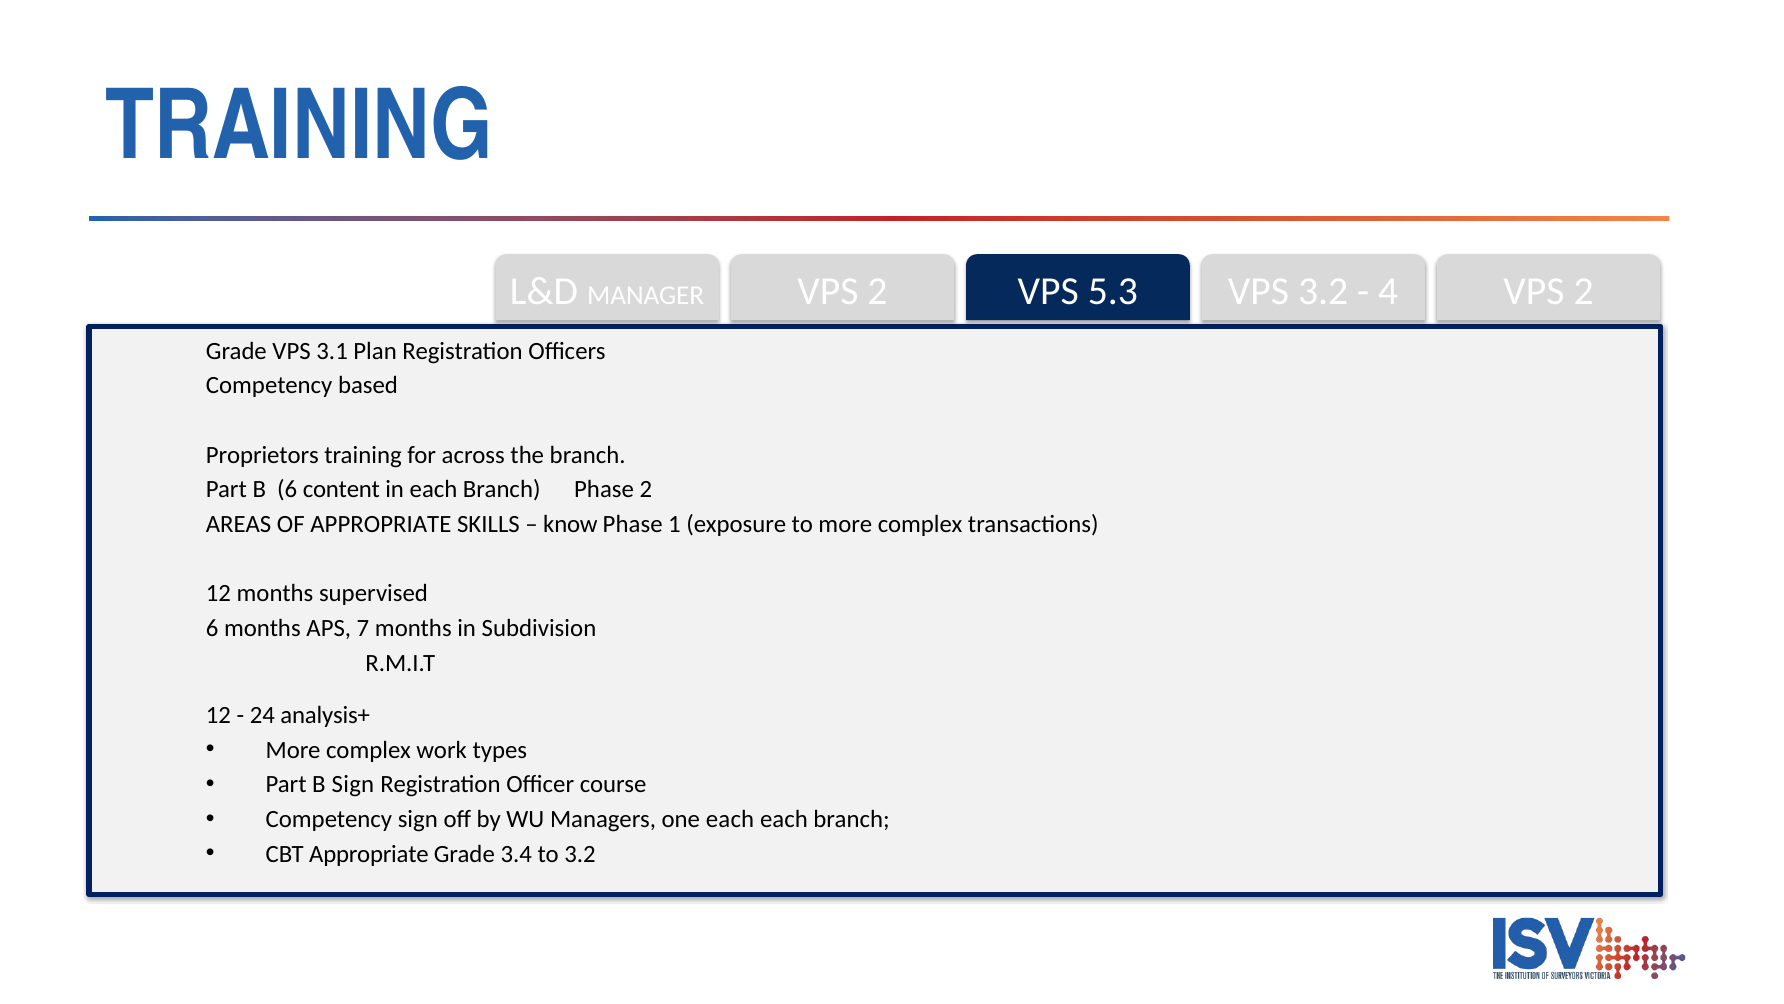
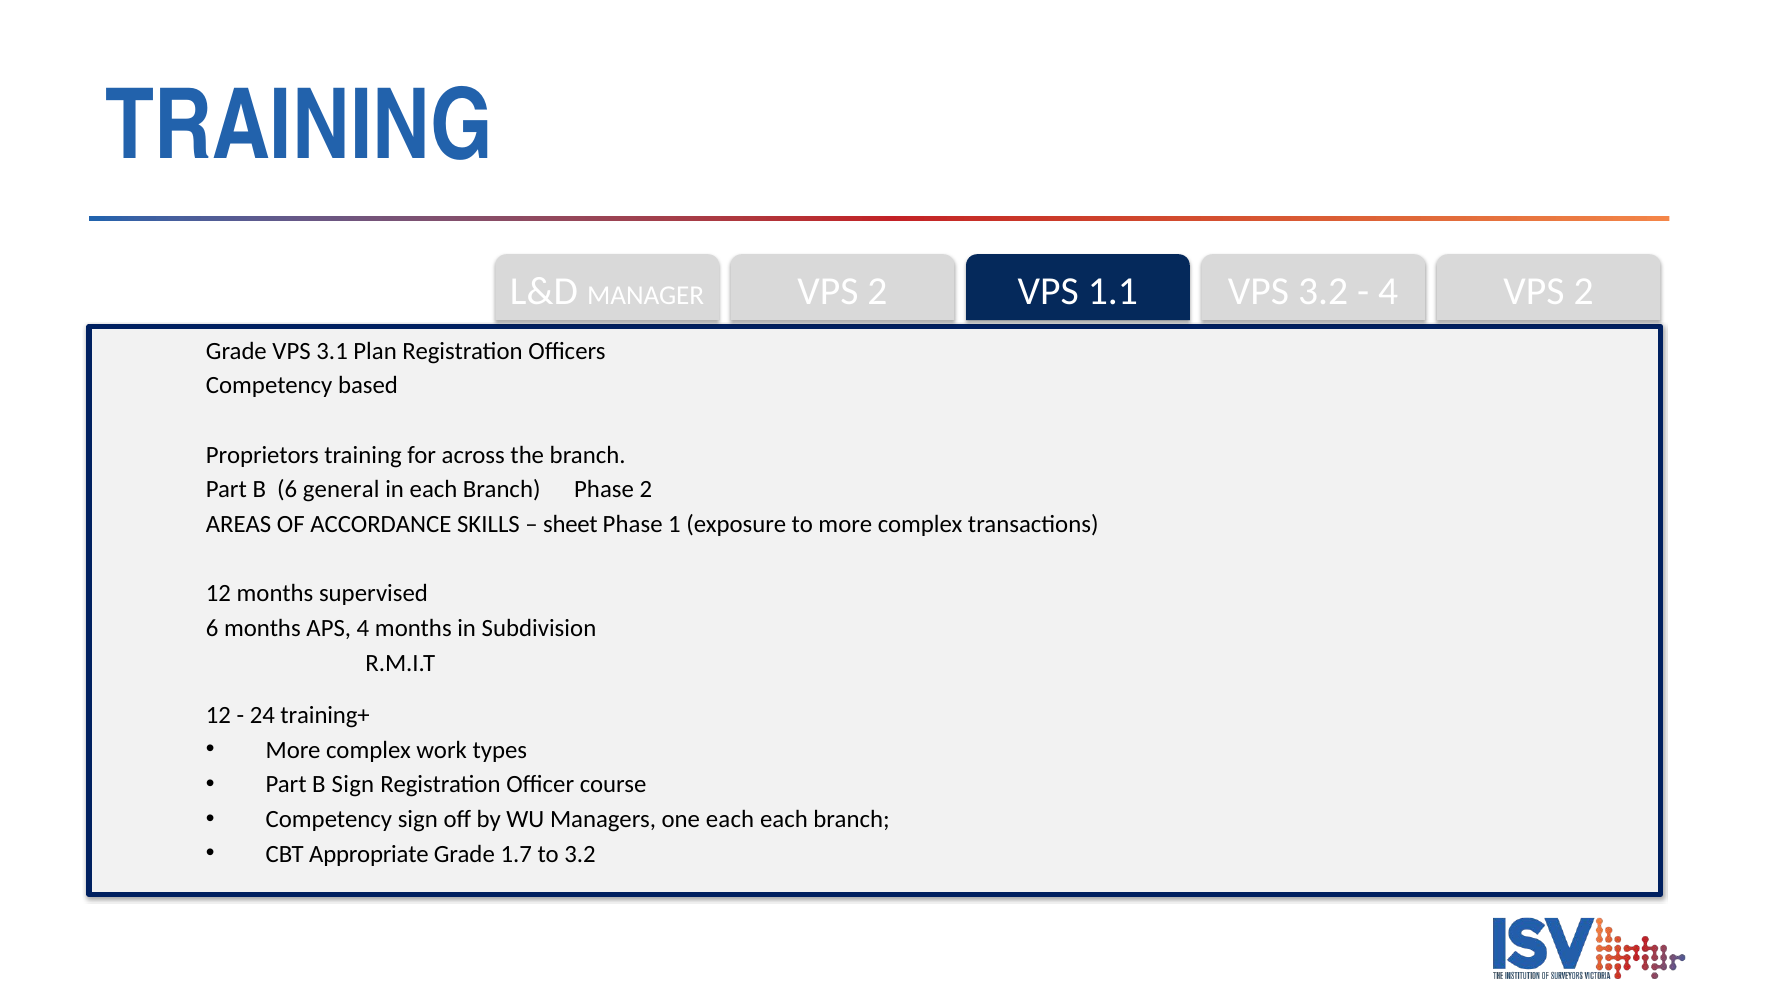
5.3: 5.3 -> 1.1 (1113, 292)
content: content -> general (341, 490)
OF APPROPRIATE: APPROPRIATE -> ACCORDANCE (381, 525)
know: know -> sheet (570, 525)
APS 7: 7 -> 4 (363, 629)
analysis+: analysis+ -> training+ (325, 716)
3.4: 3.4 -> 1.7 (516, 854)
